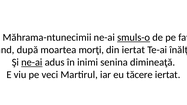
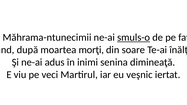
din iertat: iertat -> soare (133, 50)
ne-ai underline: present -> none (32, 62)
tăcere: tăcere -> veşnic (139, 75)
